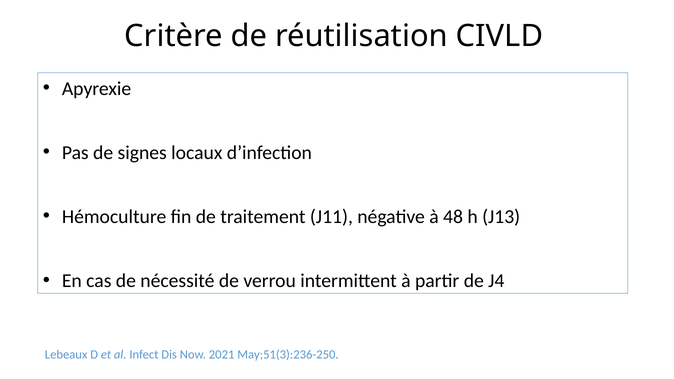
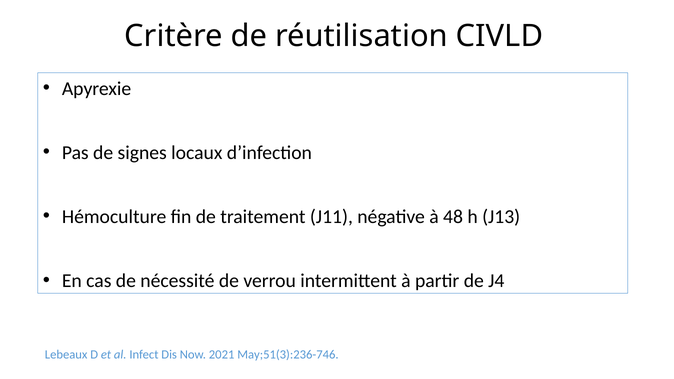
May;51(3):236-250: May;51(3):236-250 -> May;51(3):236-746 (288, 355)
